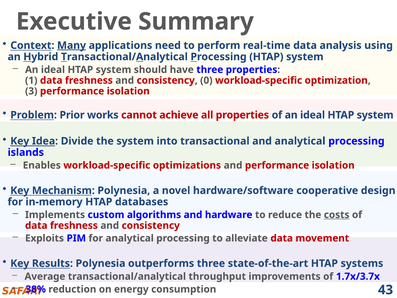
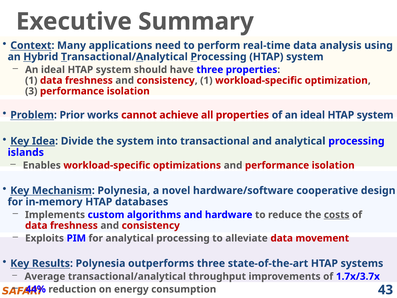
Many underline: present -> none (72, 45)
consistency 0: 0 -> 1 (206, 80)
38%: 38% -> 44% (36, 289)
